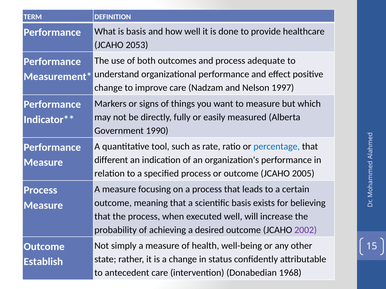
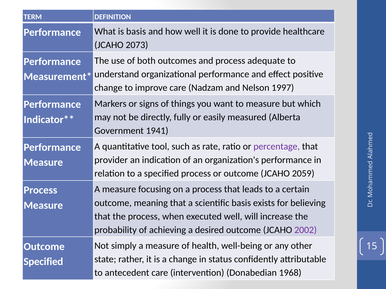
2053: 2053 -> 2073 (137, 45)
1990: 1990 -> 1941 (157, 131)
percentage colour: blue -> purple (277, 147)
different: different -> provider (111, 160)
2005: 2005 -> 2059 (303, 174)
Establish: Establish -> Specified (43, 262)
